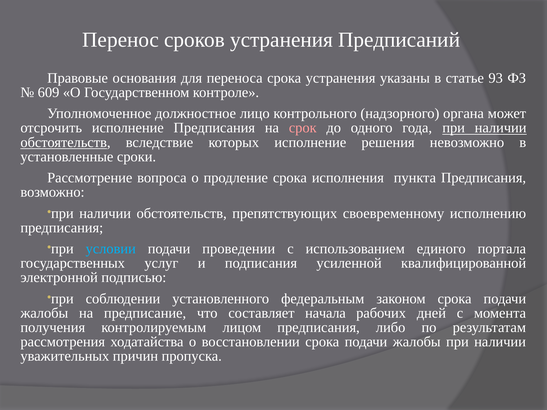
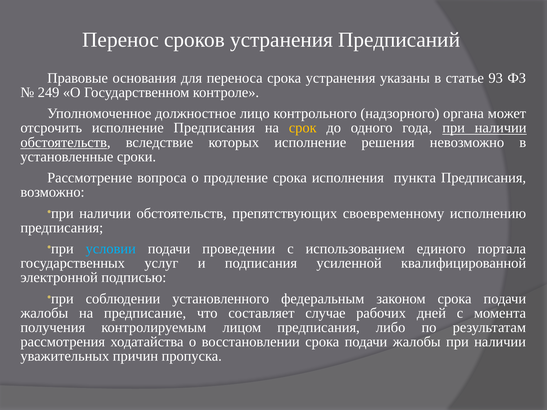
609: 609 -> 249 (49, 92)
срок colour: pink -> yellow (303, 128)
начала: начала -> случае (325, 313)
